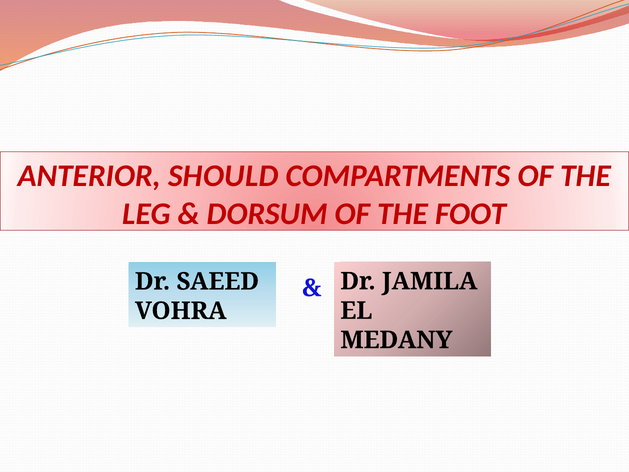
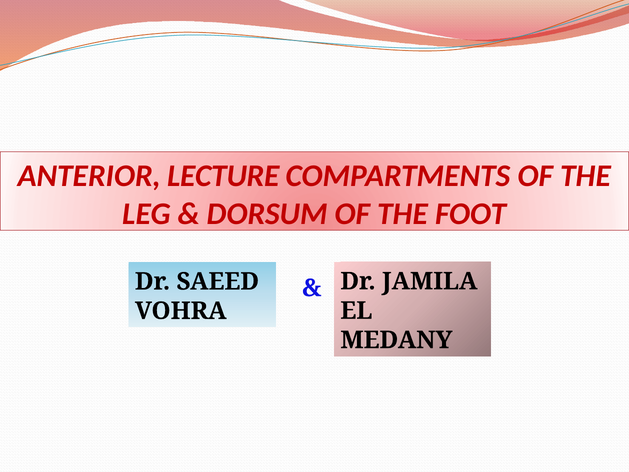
SHOULD: SHOULD -> LECTURE (224, 176)
